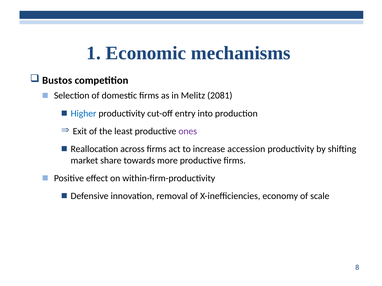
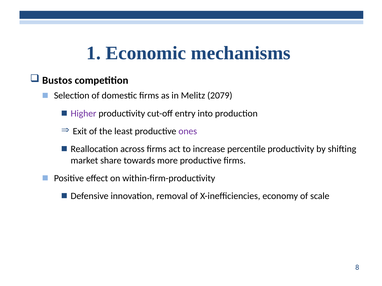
2081: 2081 -> 2079 (220, 96)
Higher colour: blue -> purple (84, 114)
accession: accession -> percentile (246, 149)
